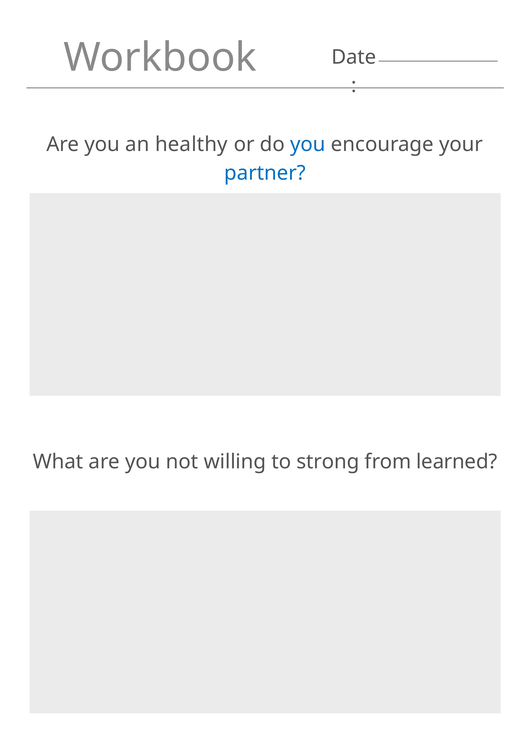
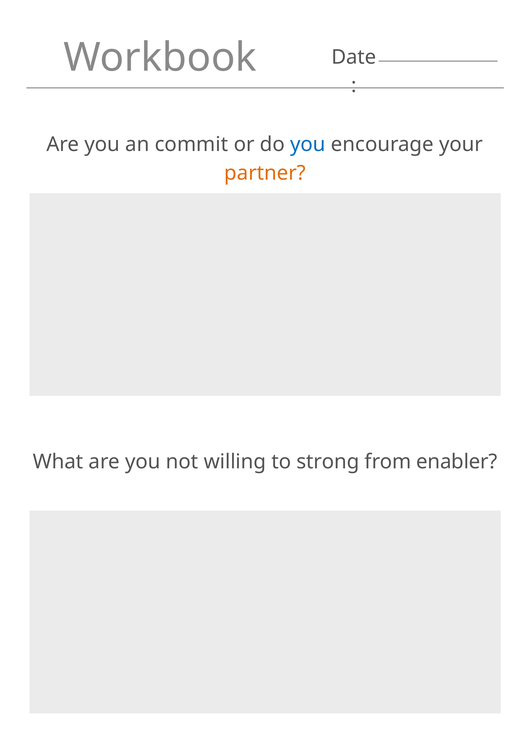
healthy: healthy -> commit (191, 144)
partner colour: blue -> orange (265, 173)
learned: learned -> enabler (457, 462)
